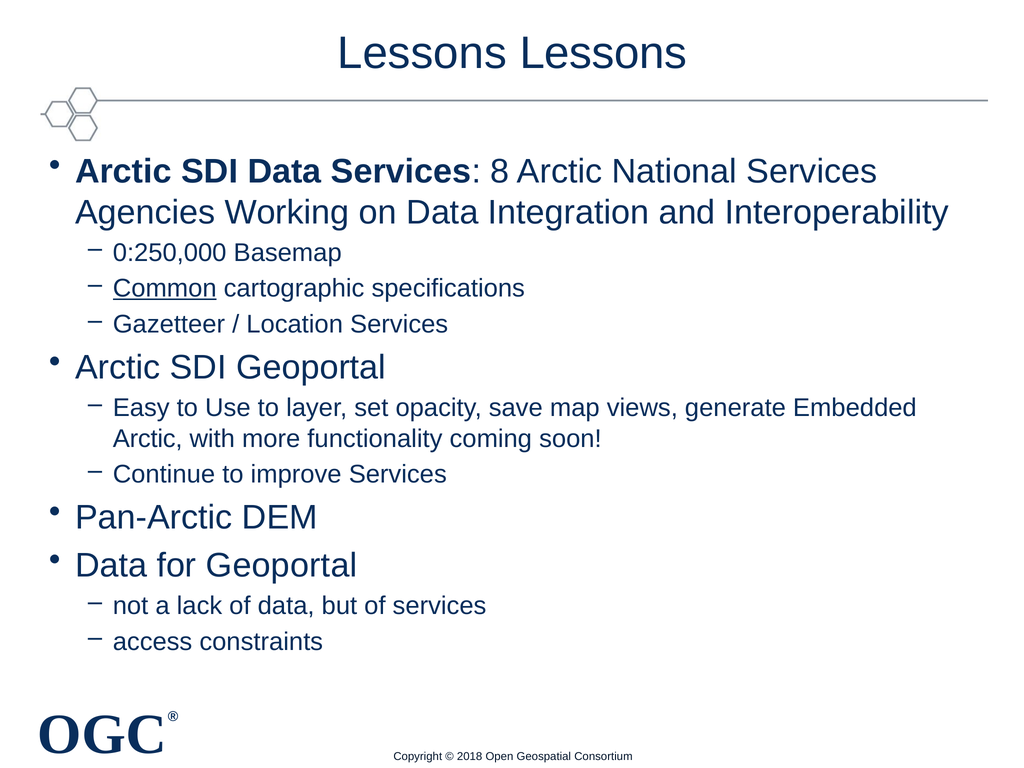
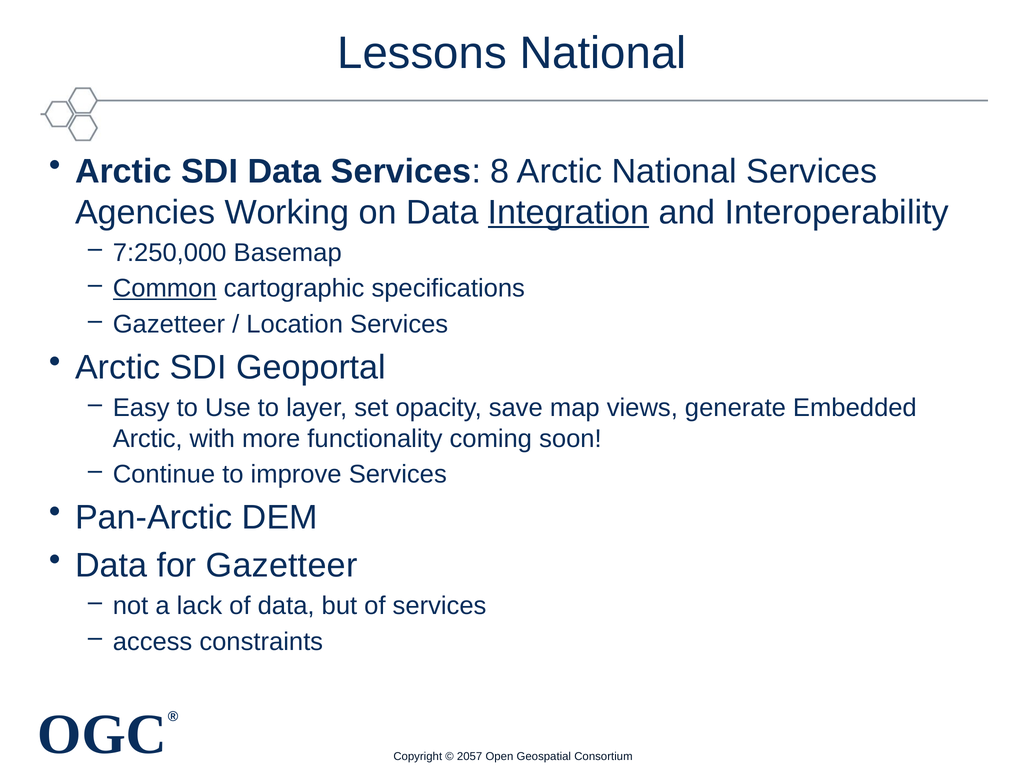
Lessons Lessons: Lessons -> National (603, 53)
Integration underline: none -> present (568, 212)
0:250,000: 0:250,000 -> 7:250,000 (170, 253)
for Geoportal: Geoportal -> Gazetteer (282, 565)
2018: 2018 -> 2057 (470, 757)
